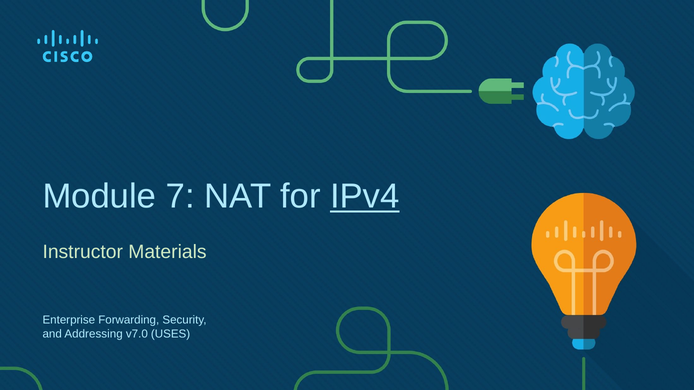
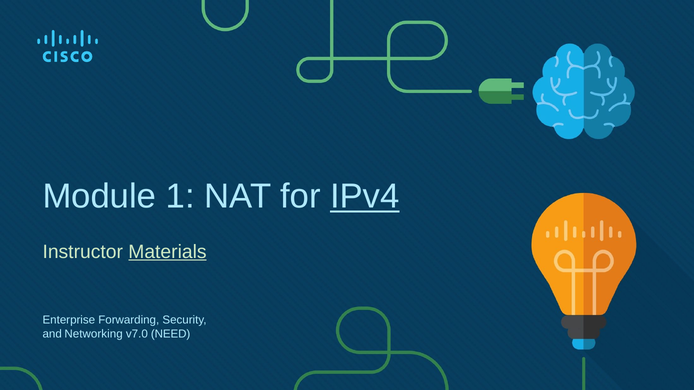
7: 7 -> 1 (180, 197)
Materials underline: none -> present (167, 252)
Addressing: Addressing -> Networking (94, 334)
USES: USES -> NEED (171, 334)
